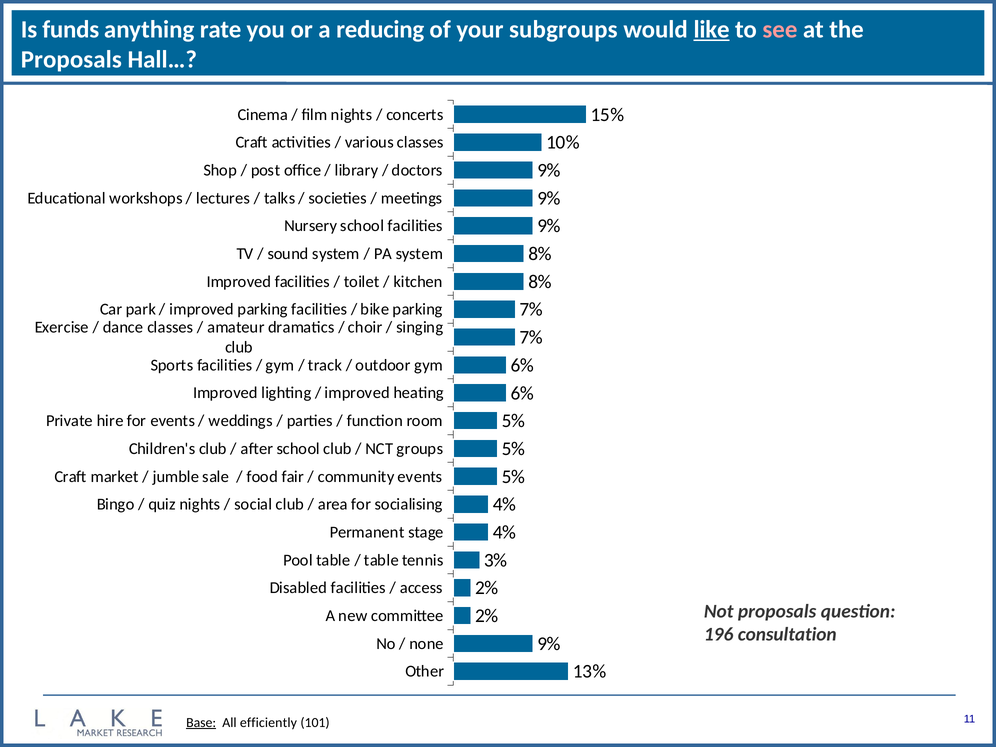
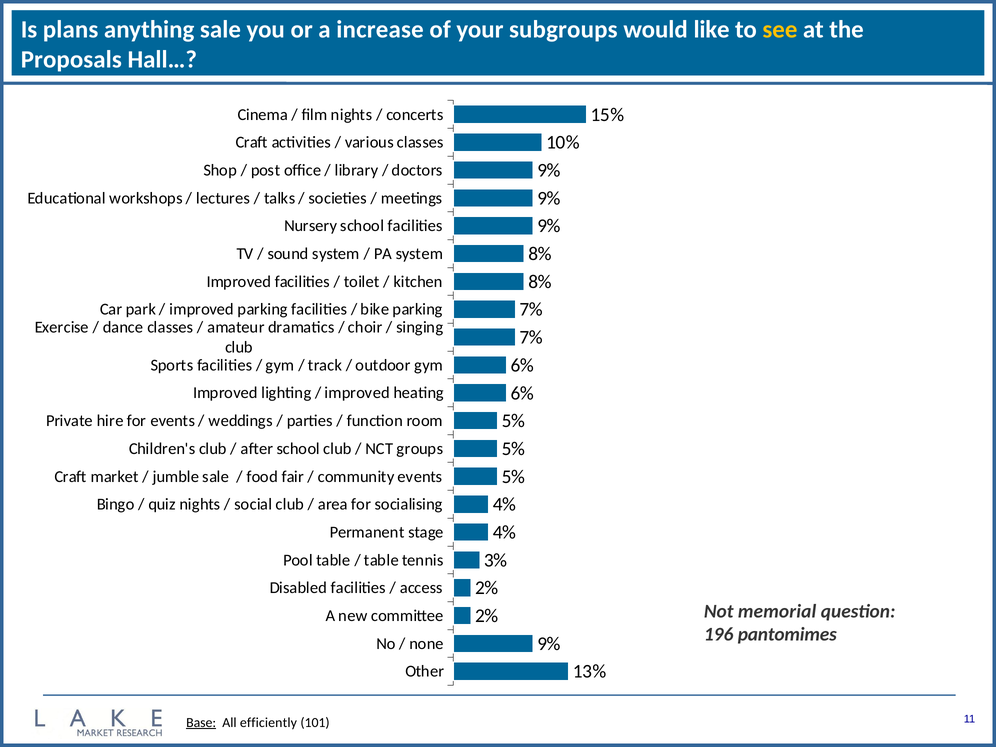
funds: funds -> plans (71, 30)
anything rate: rate -> sale (220, 30)
reducing: reducing -> increase (380, 30)
like underline: present -> none (712, 30)
see colour: pink -> yellow (780, 30)
Not proposals: proposals -> memorial (777, 611)
consultation: consultation -> pantomimes (787, 634)
